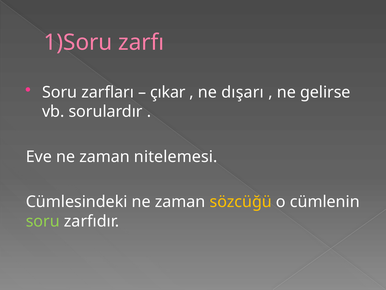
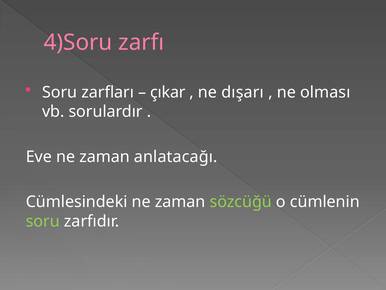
1)Soru: 1)Soru -> 4)Soru (78, 42)
gelirse: gelirse -> olması (325, 92)
nitelemesi: nitelemesi -> anlatacağı (176, 156)
sözcüğü colour: yellow -> light green (241, 202)
